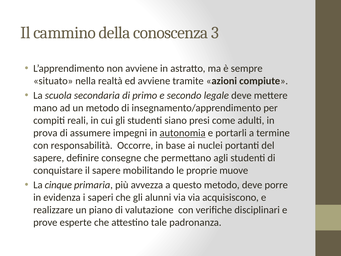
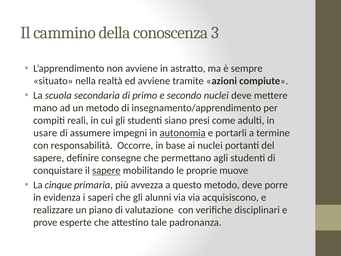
secondo legale: legale -> nuclei (216, 95)
prova: prova -> usare (45, 133)
sapere underline: none -> present (106, 170)
